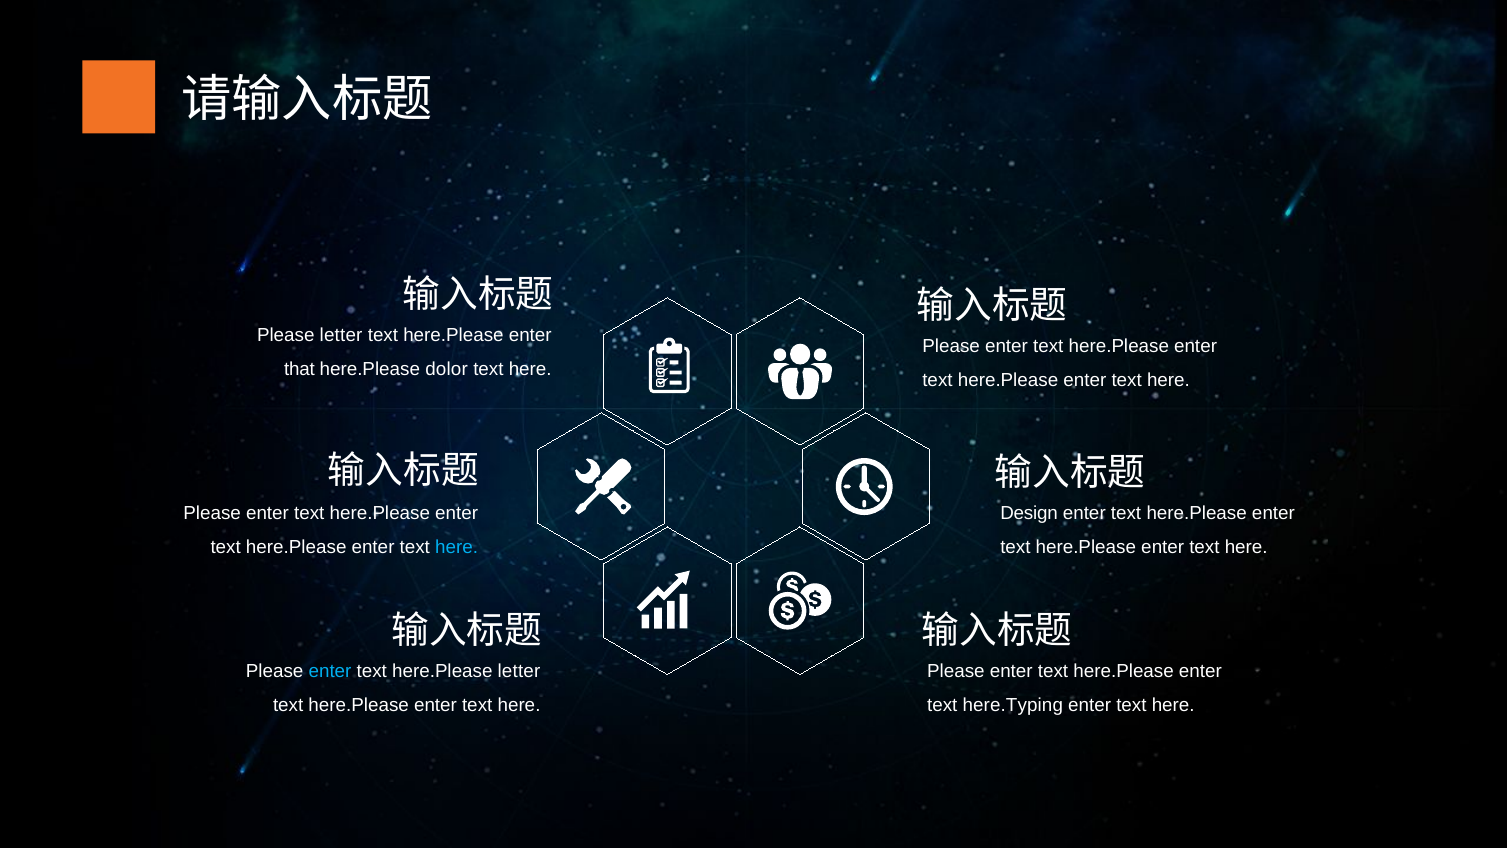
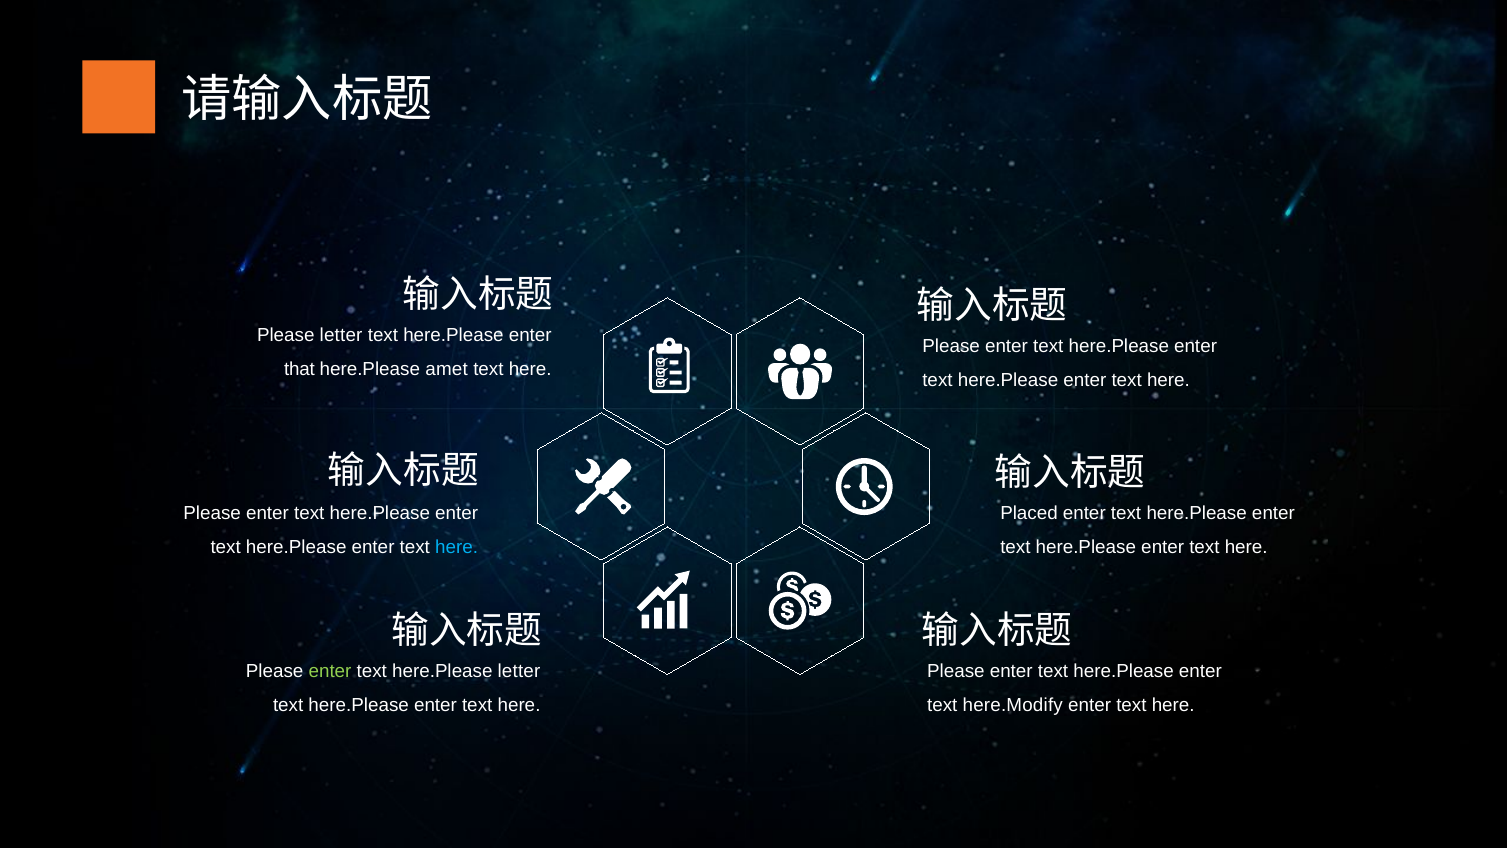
dolor: dolor -> amet (447, 369)
Design: Design -> Placed (1029, 513)
enter colour: light blue -> light green (330, 671)
here.Typing: here.Typing -> here.Modify (1013, 705)
